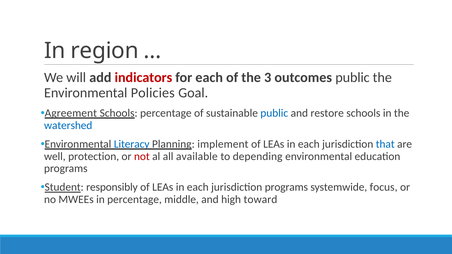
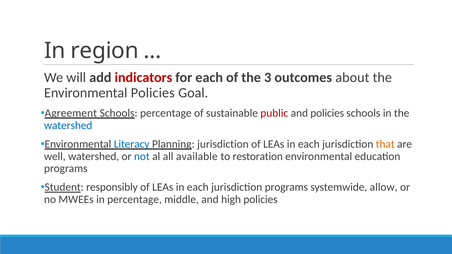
outcomes public: public -> about (352, 78)
public colour: blue -> red (274, 113)
and restore: restore -> policies (327, 113)
Planning implement: implement -> jurisdiction (223, 144)
that colour: blue -> orange (385, 144)
well protection: protection -> watershed (94, 156)
not colour: red -> blue (142, 156)
depending: depending -> restoration (258, 156)
focus: focus -> allow (384, 187)
high toward: toward -> policies (261, 200)
